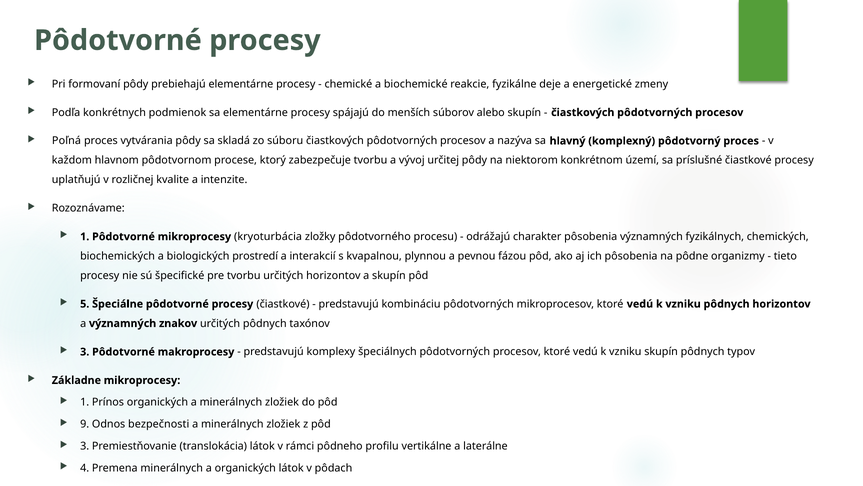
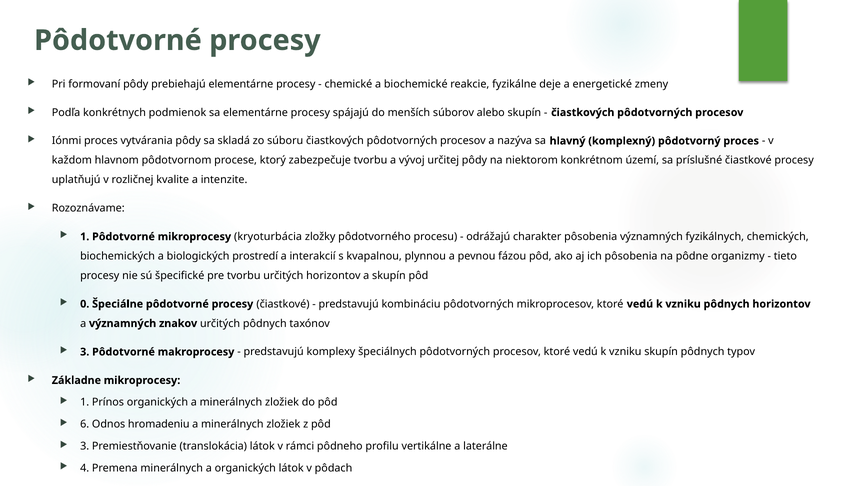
Poľná: Poľná -> Iónmi (67, 141)
5: 5 -> 0 (85, 304)
9: 9 -> 6 (85, 424)
bezpečnosti: bezpečnosti -> hromadeniu (159, 424)
